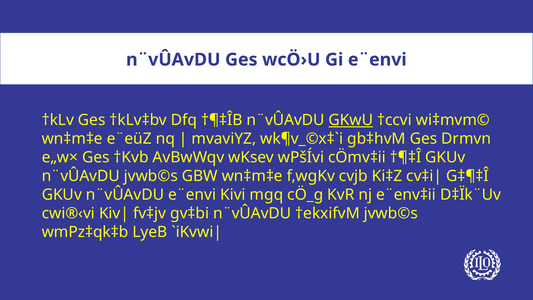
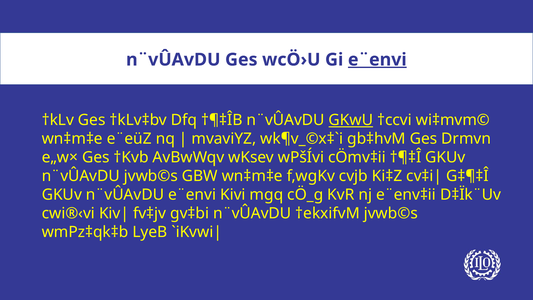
e¨envi underline: none -> present (377, 60)
